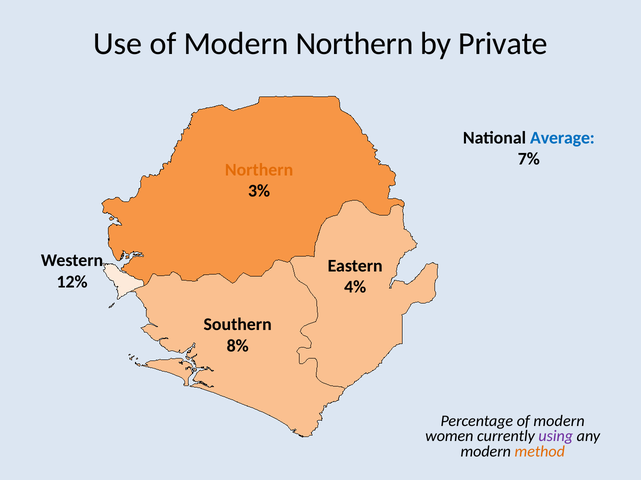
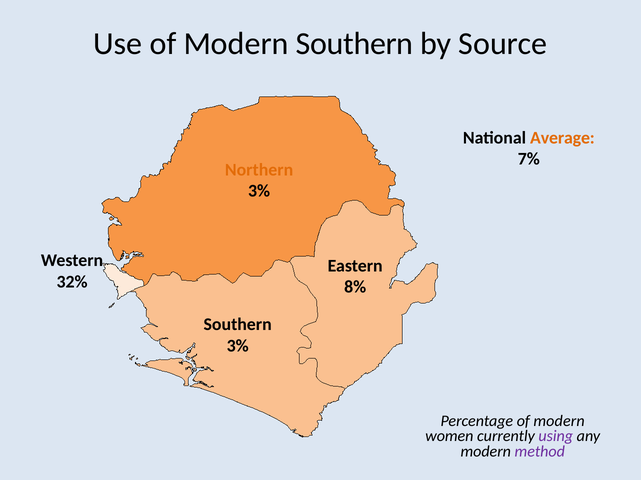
Modern Northern: Northern -> Southern (354, 44)
Private: Private -> Source (503, 44)
Average colour: blue -> orange (562, 138)
12%: 12% -> 32% (72, 282)
4%: 4% -> 8% (355, 287)
8%: 8% -> 3% (238, 346)
method colour: orange -> purple (540, 452)
